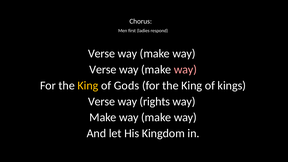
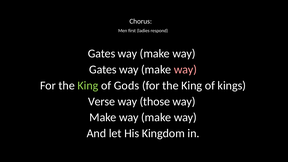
Verse: Verse -> Gates (102, 54)
Verse: Verse -> Gates (103, 70)
King colour: yellow -> light green (88, 85)
rights: rights -> those (155, 101)
